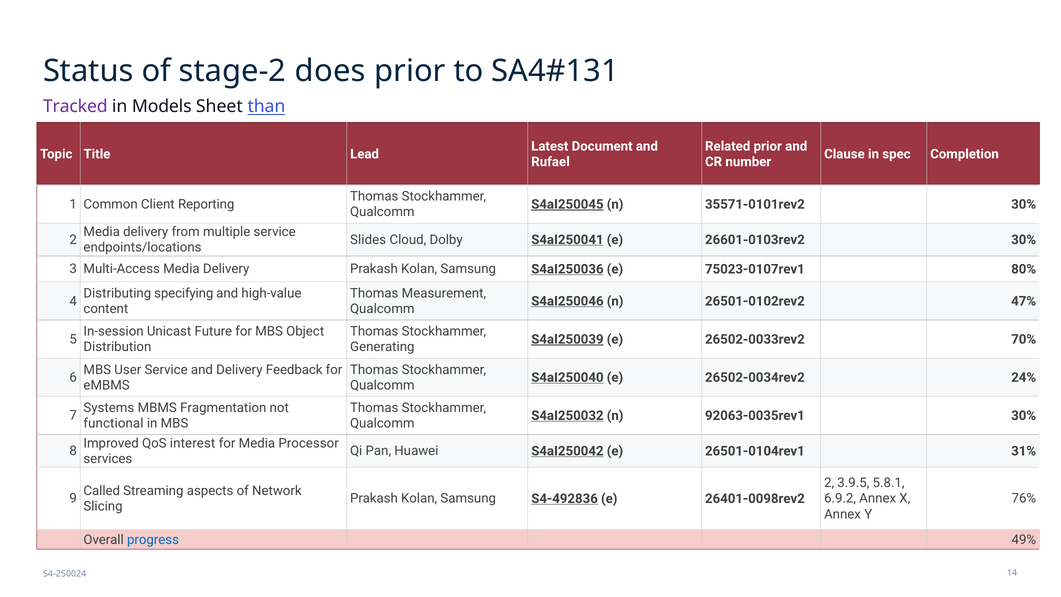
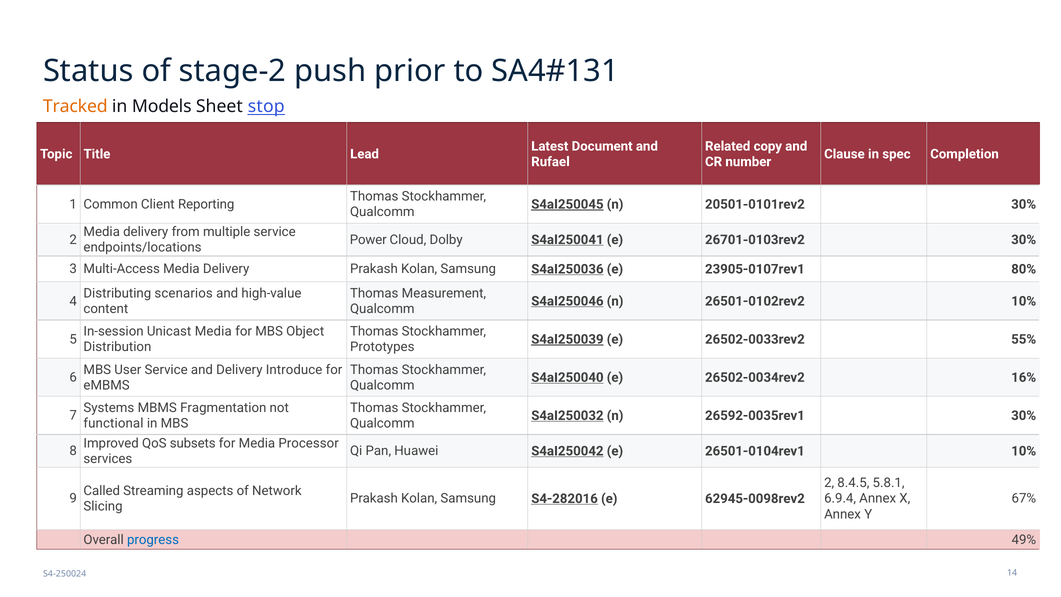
does: does -> push (330, 71)
Tracked colour: purple -> orange (75, 107)
than: than -> stop (266, 107)
Related prior: prior -> copy (768, 146)
35571-0101rev2: 35571-0101rev2 -> 20501-0101rev2 (755, 204)
Slides: Slides -> Power (368, 240)
26601-0103rev2: 26601-0103rev2 -> 26701-0103rev2 (755, 240)
75023-0107rev1: 75023-0107rev1 -> 23905-0107rev1 (755, 269)
specifying: specifying -> scenarios (184, 293)
26501-0102rev2 47%: 47% -> 10% (1024, 301)
Unicast Future: Future -> Media (213, 331)
70%: 70% -> 55% (1024, 339)
Generating: Generating -> Prototypes (382, 347)
Feedback: Feedback -> Introduce (294, 370)
24%: 24% -> 16% (1024, 377)
92063-0035rev1: 92063-0035rev1 -> 26592-0035rev1 (755, 415)
interest: interest -> subsets (193, 443)
26501-0104rev1 31%: 31% -> 10% (1024, 451)
3.9.5: 3.9.5 -> 8.4.5 (853, 483)
S4-492836: S4-492836 -> S4-282016 (565, 498)
26401-0098rev2: 26401-0098rev2 -> 62945-0098rev2 (755, 498)
6.9.2: 6.9.2 -> 6.9.4 (840, 498)
76%: 76% -> 67% (1024, 498)
